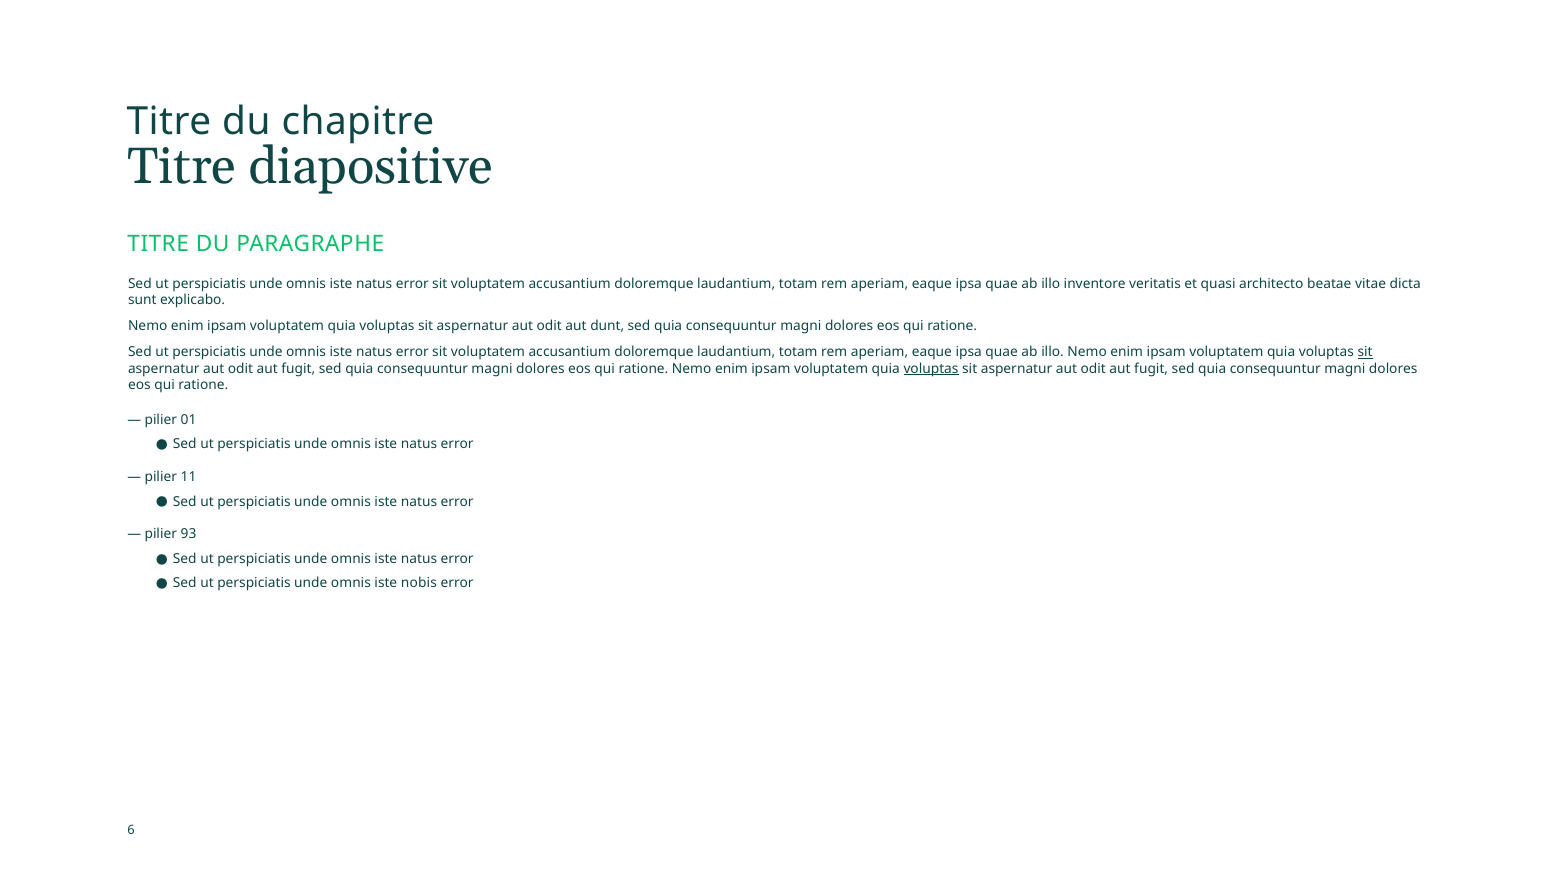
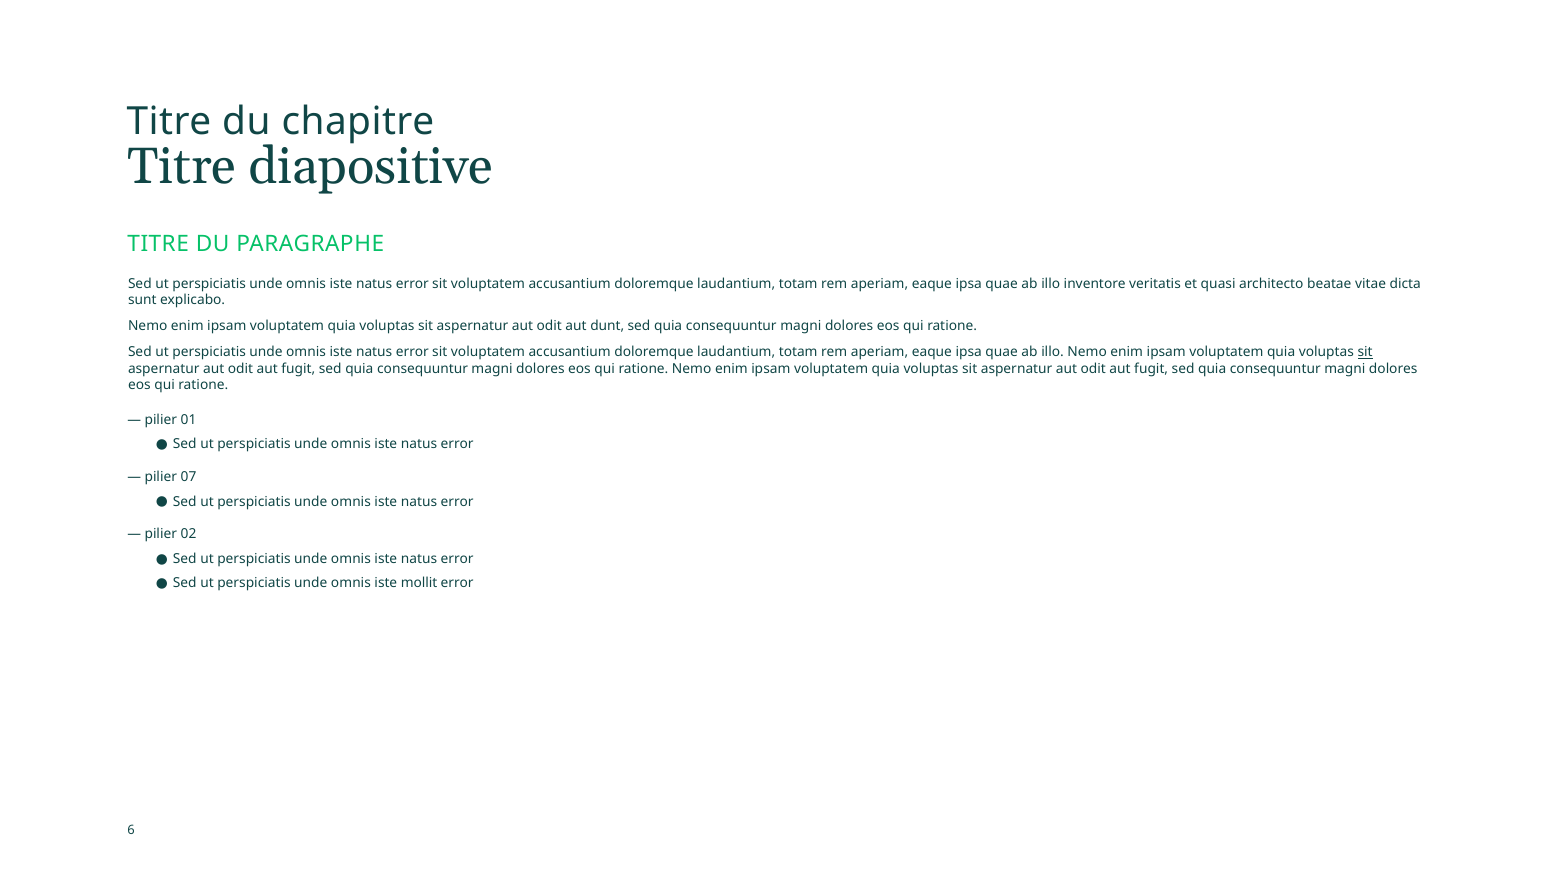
voluptas underline: present -> none (931, 369)
11: 11 -> 07 (189, 477)
93: 93 -> 02 (189, 535)
nobis: nobis -> mollit (419, 584)
